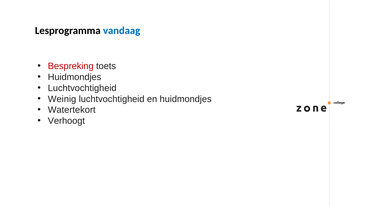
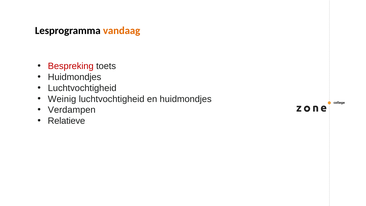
vandaag colour: blue -> orange (122, 31)
Watertekort: Watertekort -> Verdampen (72, 110)
Verhoogt: Verhoogt -> Relatieve (66, 121)
